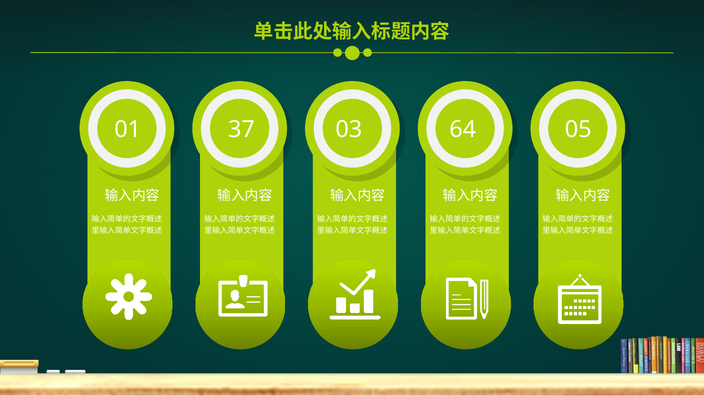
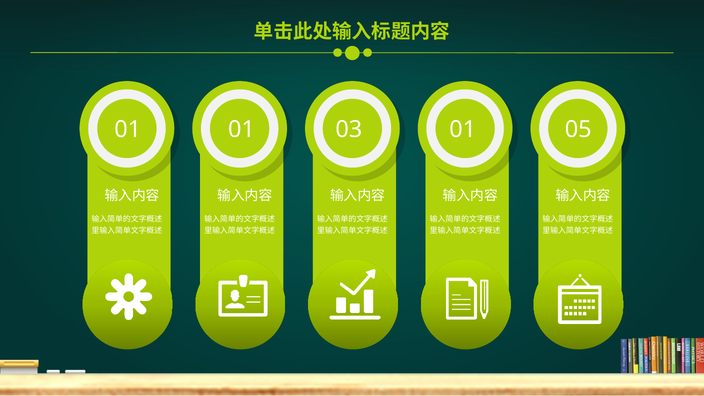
01 37: 37 -> 01 (241, 129)
03 64: 64 -> 01 (463, 129)
